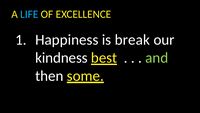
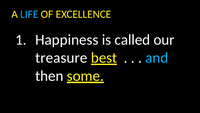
break: break -> called (132, 40)
kindness: kindness -> treasure (61, 58)
and colour: light green -> light blue (157, 58)
